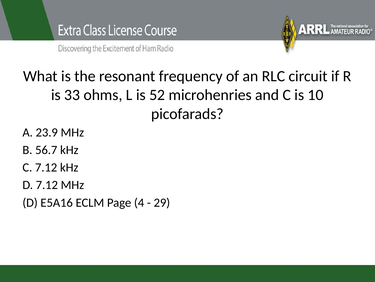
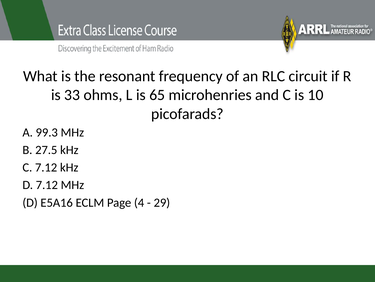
52: 52 -> 65 (157, 95)
23.9: 23.9 -> 99.3 (47, 132)
56.7: 56.7 -> 27.5 (46, 150)
